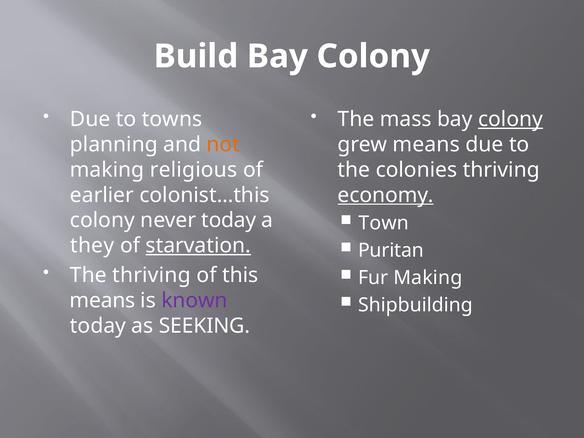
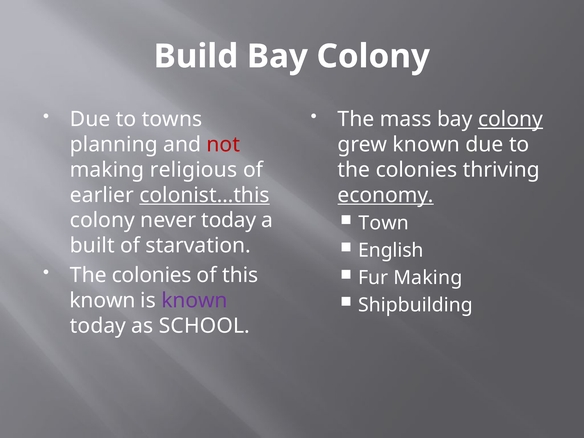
not colour: orange -> red (223, 144)
grew means: means -> known (426, 144)
colonist…this underline: none -> present (204, 195)
they: they -> built (92, 246)
starvation underline: present -> none (198, 246)
Puritan: Puritan -> English (391, 250)
thriving: thriving -> colonies (152, 275)
means: means -> known (103, 300)
SEEKING: SEEKING -> SCHOOL (204, 326)
